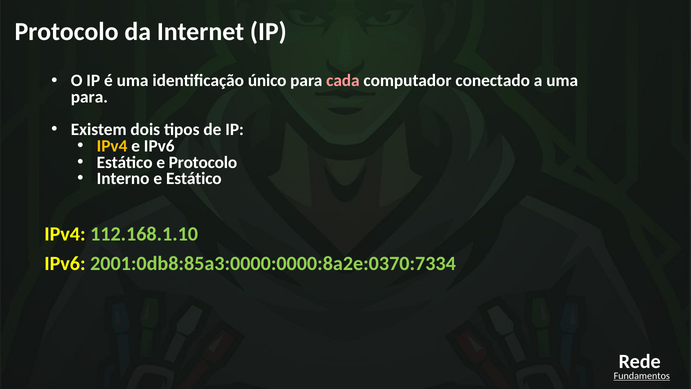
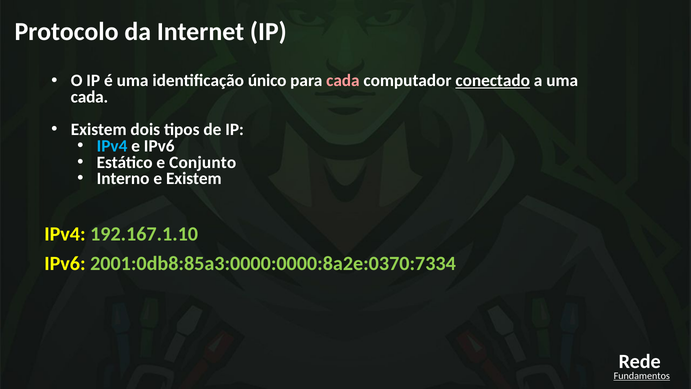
conectado underline: none -> present (493, 81)
para: para -> cada (89, 97)
IPv4 colour: yellow -> light blue (112, 146)
e Protocolo: Protocolo -> Conjunto (203, 162)
e Estático: Estático -> Existem (194, 179)
112.168.1.10: 112.168.1.10 -> 192.167.1.10 (144, 234)
